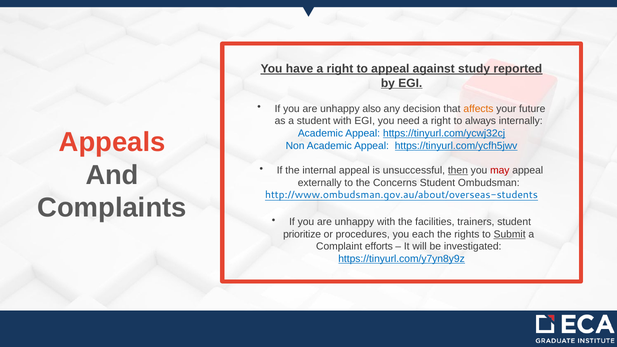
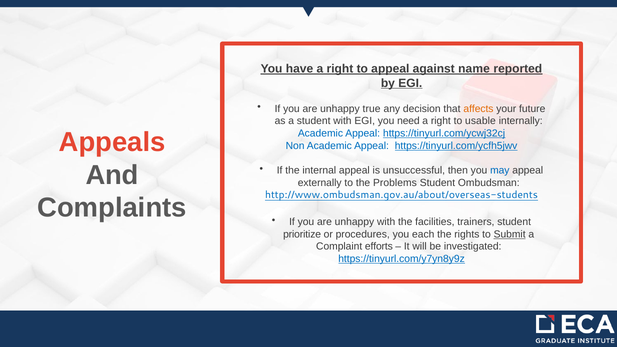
study: study -> name (474, 69)
also: also -> true (372, 109)
always: always -> usable (480, 121)
then underline: present -> none (458, 170)
may colour: red -> blue (500, 170)
Concerns: Concerns -> Problems (395, 183)
